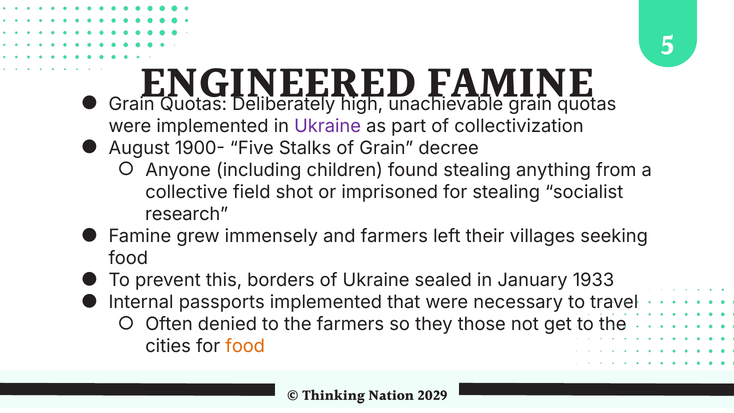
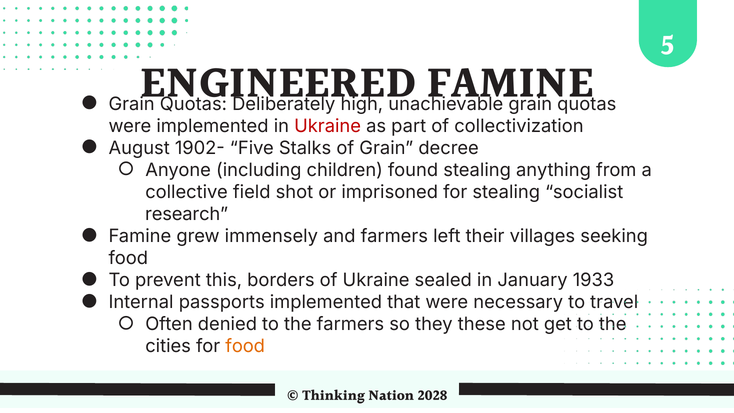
Ukraine colour: purple -> red (328, 126)
1900-: 1900- -> 1902- (200, 148)
those: those -> these (482, 324)
2029: 2029 -> 2028 (432, 396)
